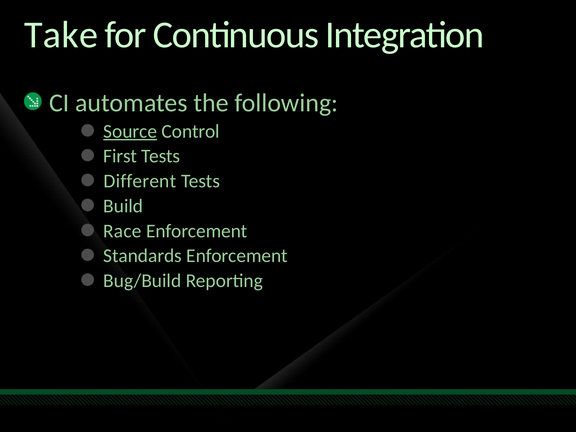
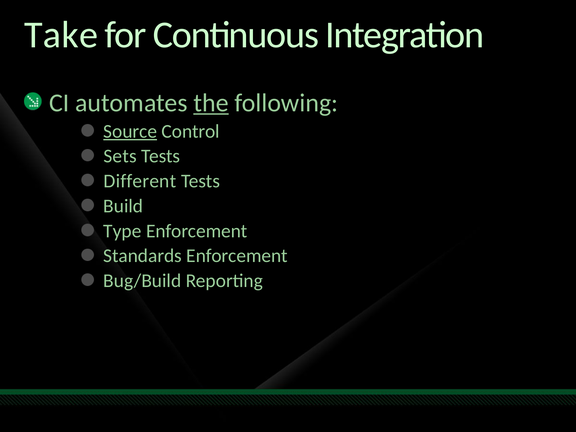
the underline: none -> present (211, 103)
First: First -> Sets (120, 156)
Race: Race -> Type (122, 231)
